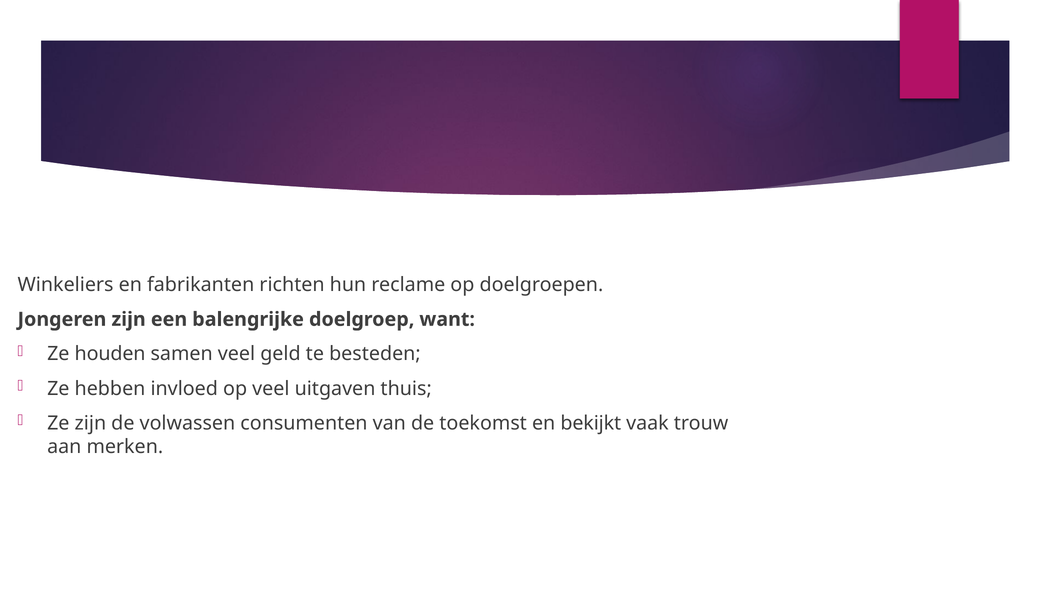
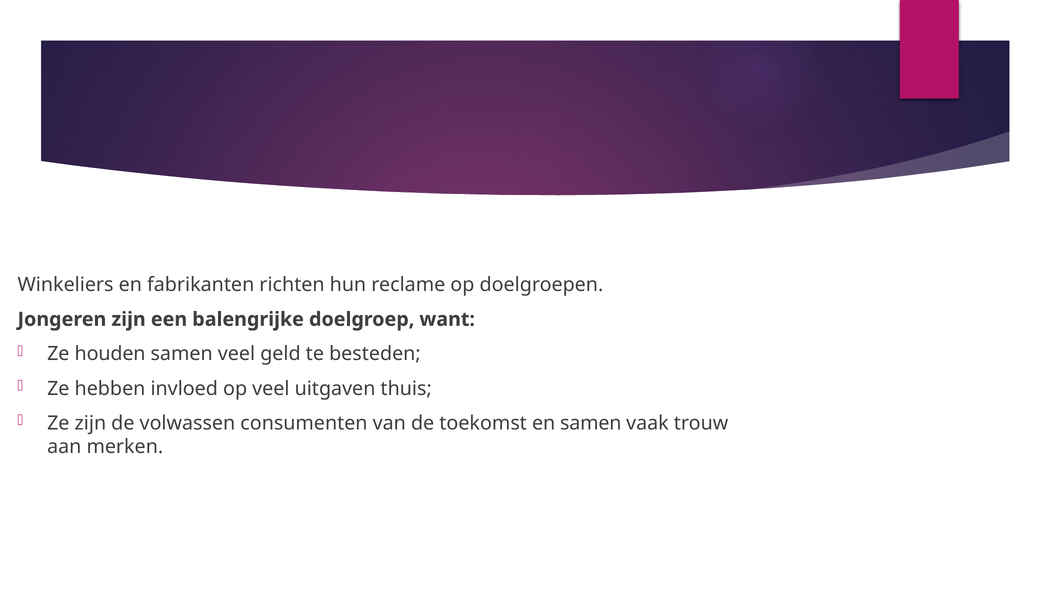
en bekijkt: bekijkt -> samen (591, 423)
